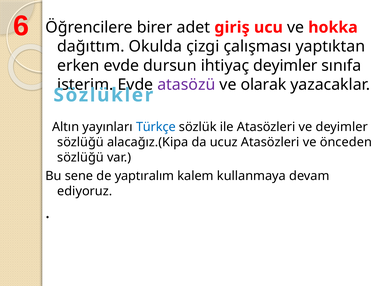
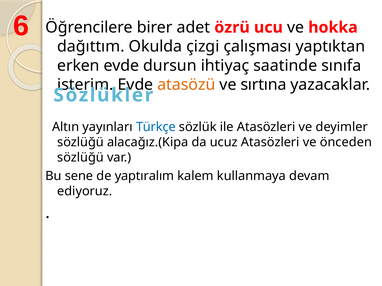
giriş: giriş -> özrü (232, 27)
ihtiyaç deyimler: deyimler -> saatinde (285, 66)
atasözü colour: purple -> orange (186, 85)
olarak: olarak -> sırtına (263, 85)
